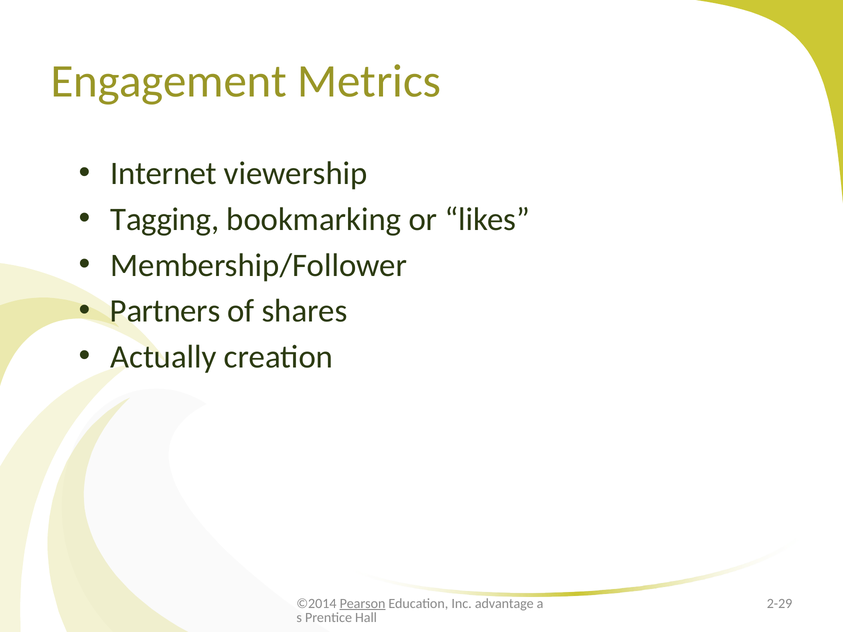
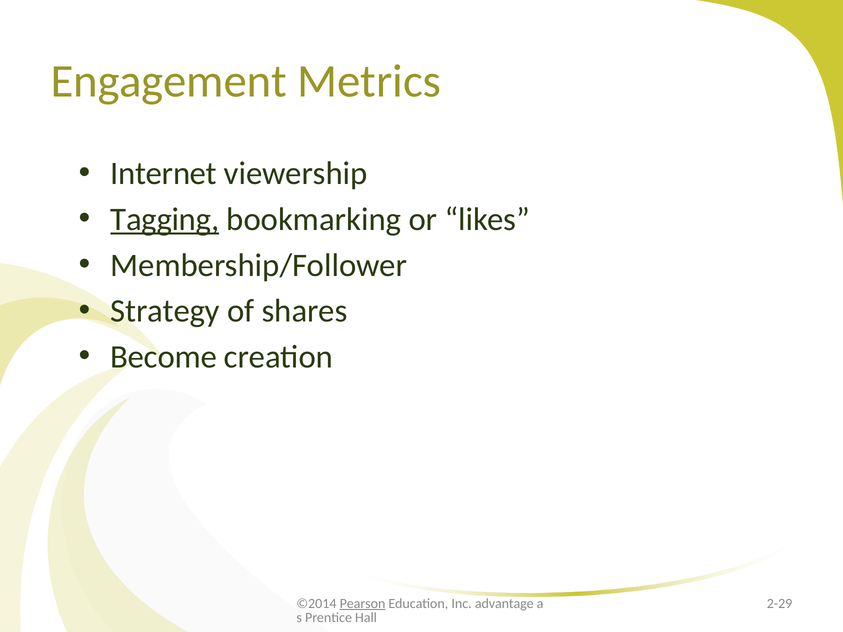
Tagging underline: none -> present (165, 219)
Partners: Partners -> Strategy (165, 311)
Actually: Actually -> Become (164, 357)
